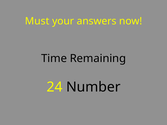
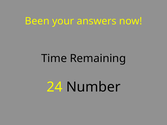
Must: Must -> Been (37, 21)
